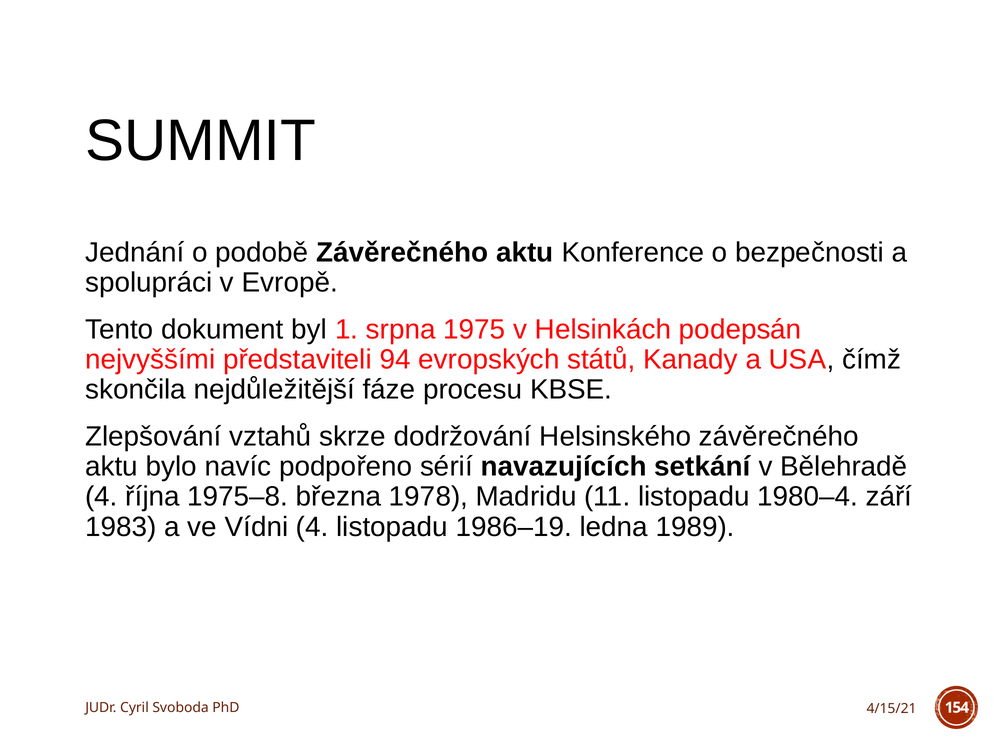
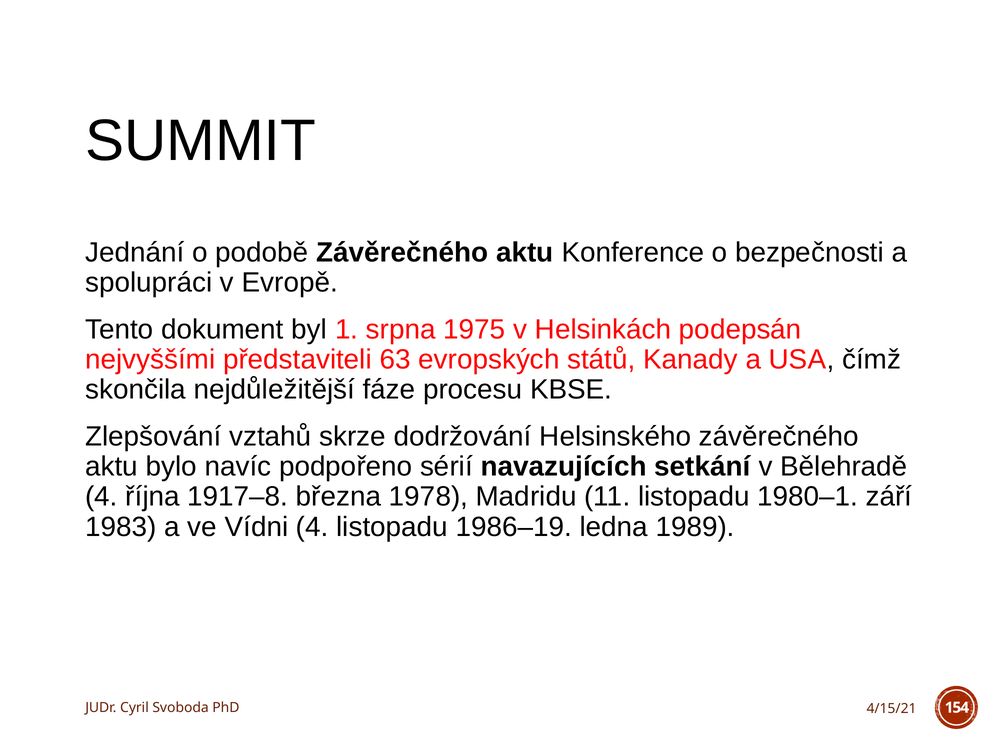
94: 94 -> 63 (395, 360)
1975–8: 1975–8 -> 1917–8 (238, 497)
1980–4: 1980–4 -> 1980–1 (808, 497)
